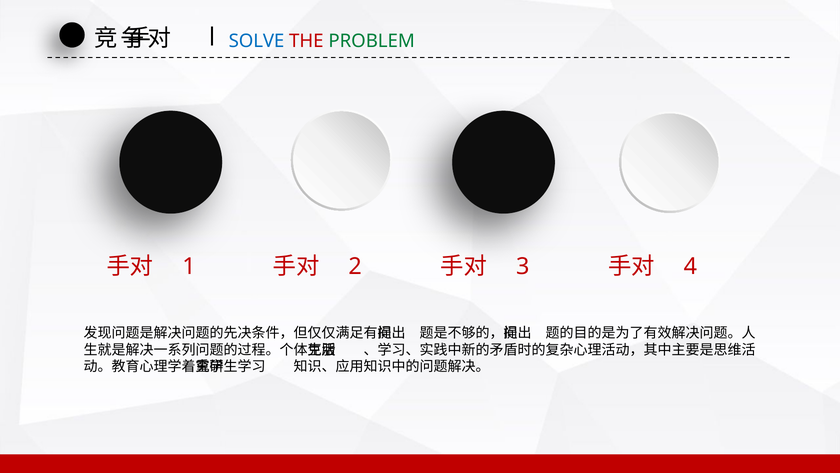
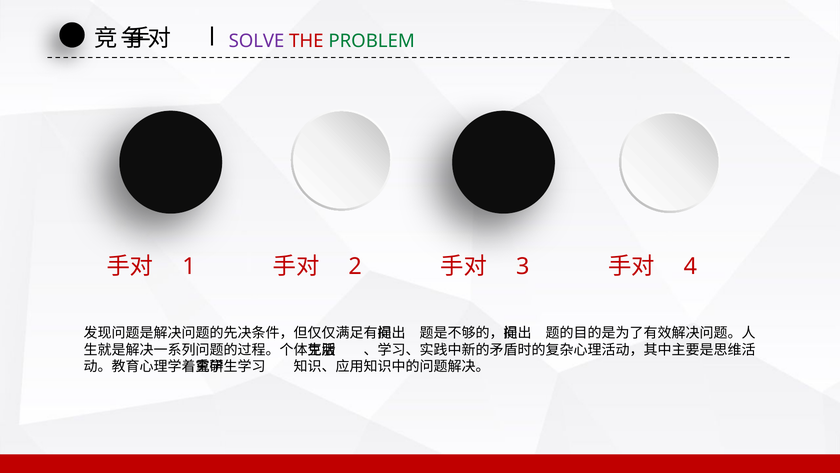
SOLVE colour: blue -> purple (257, 41)
